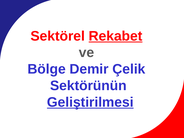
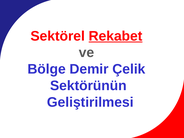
Geliştirilmesi underline: present -> none (90, 102)
